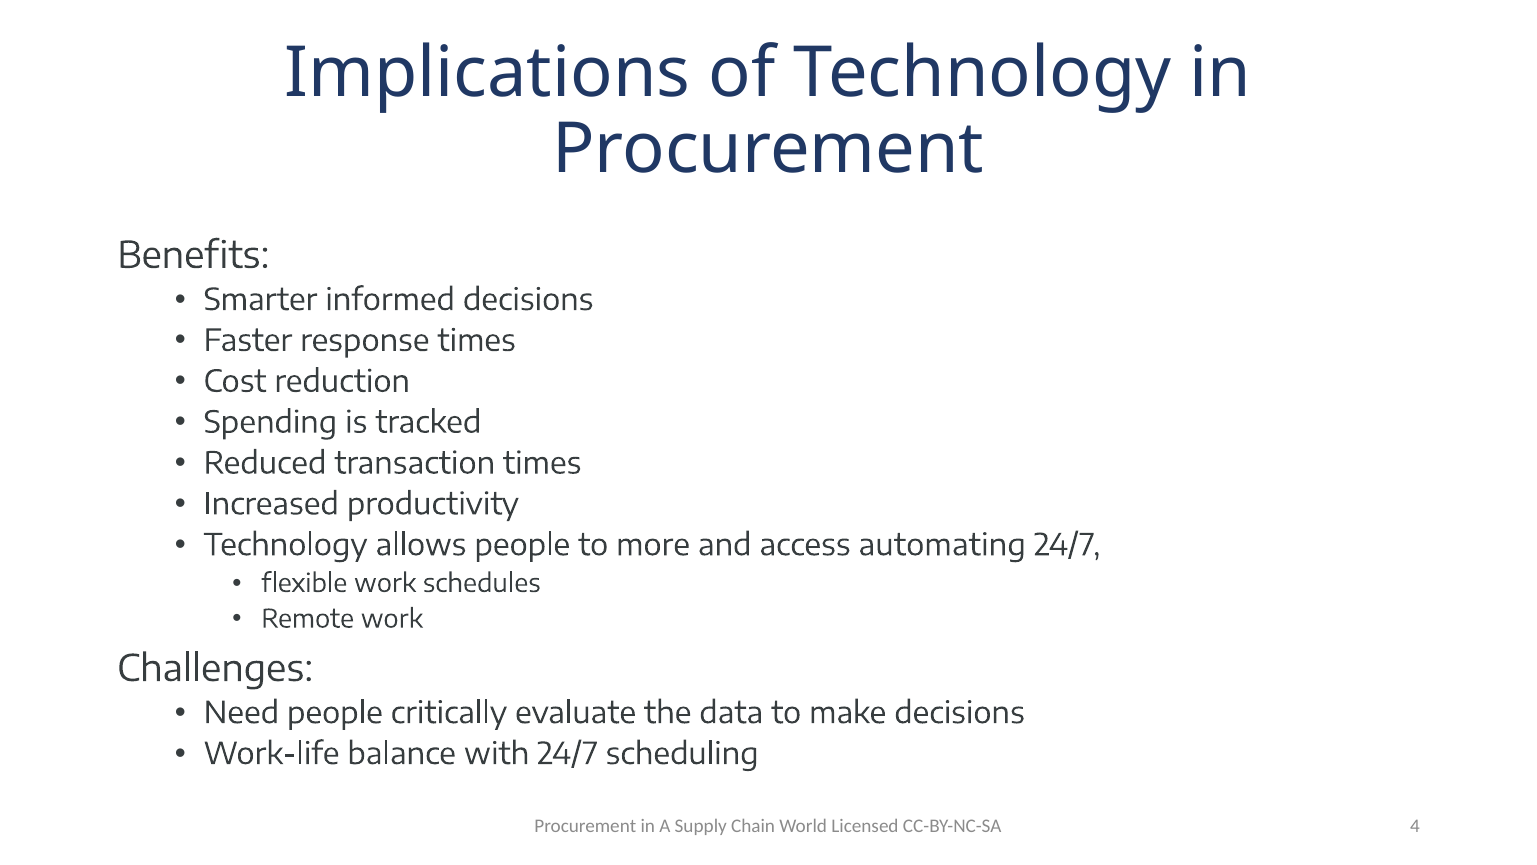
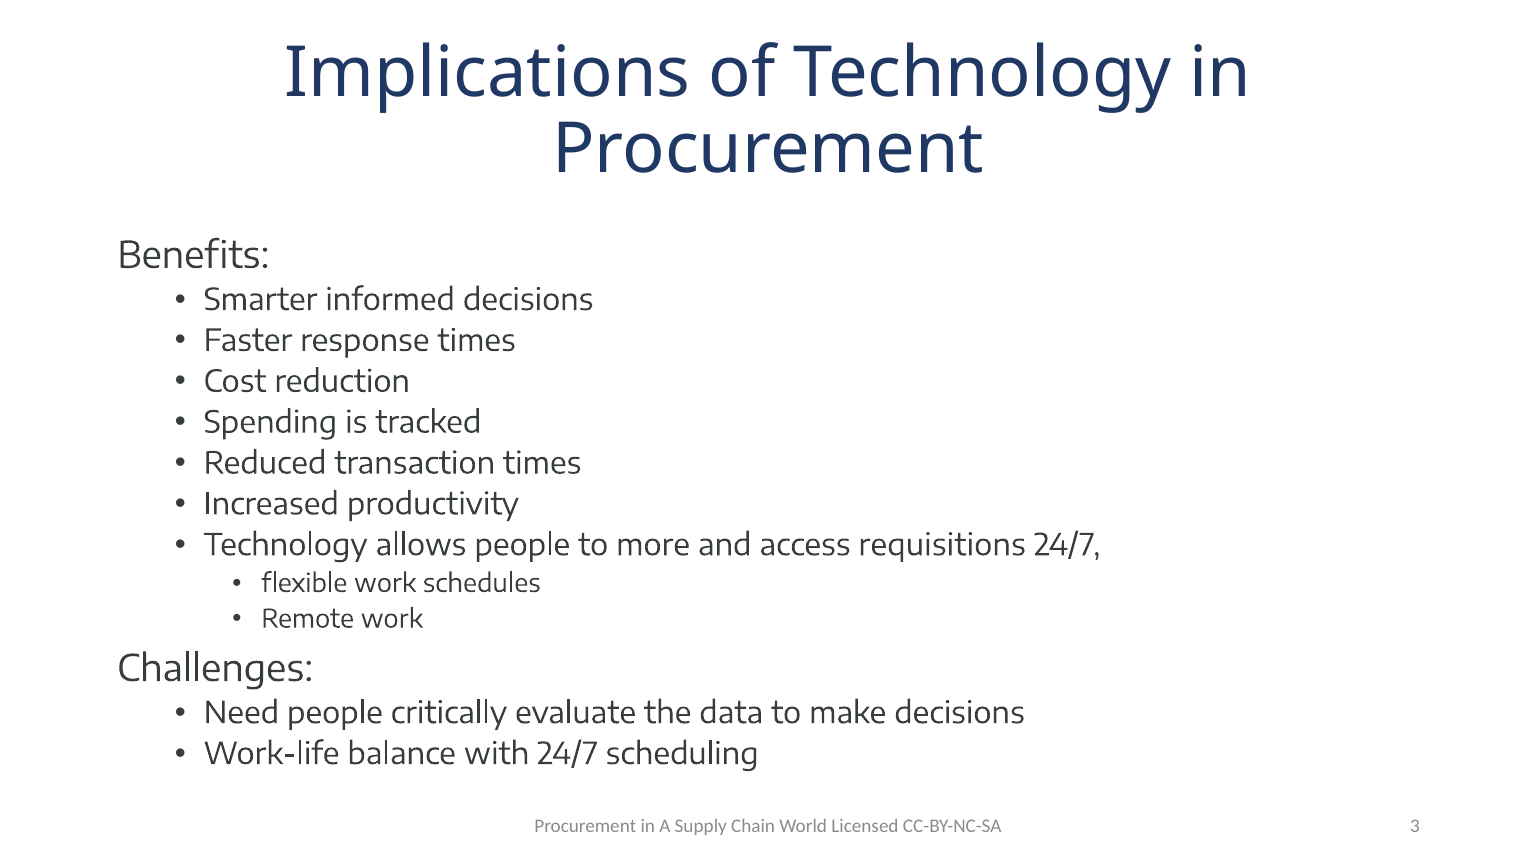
automating: automating -> requisitions (942, 545)
4: 4 -> 3 (1415, 825)
